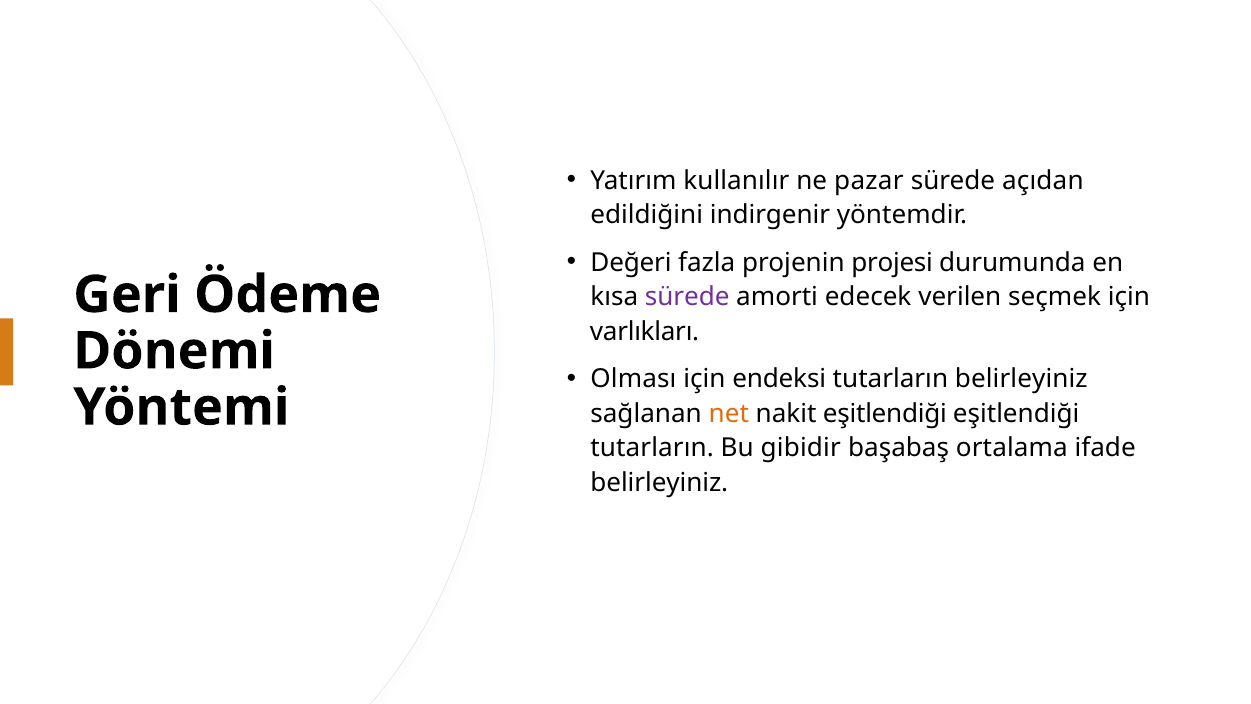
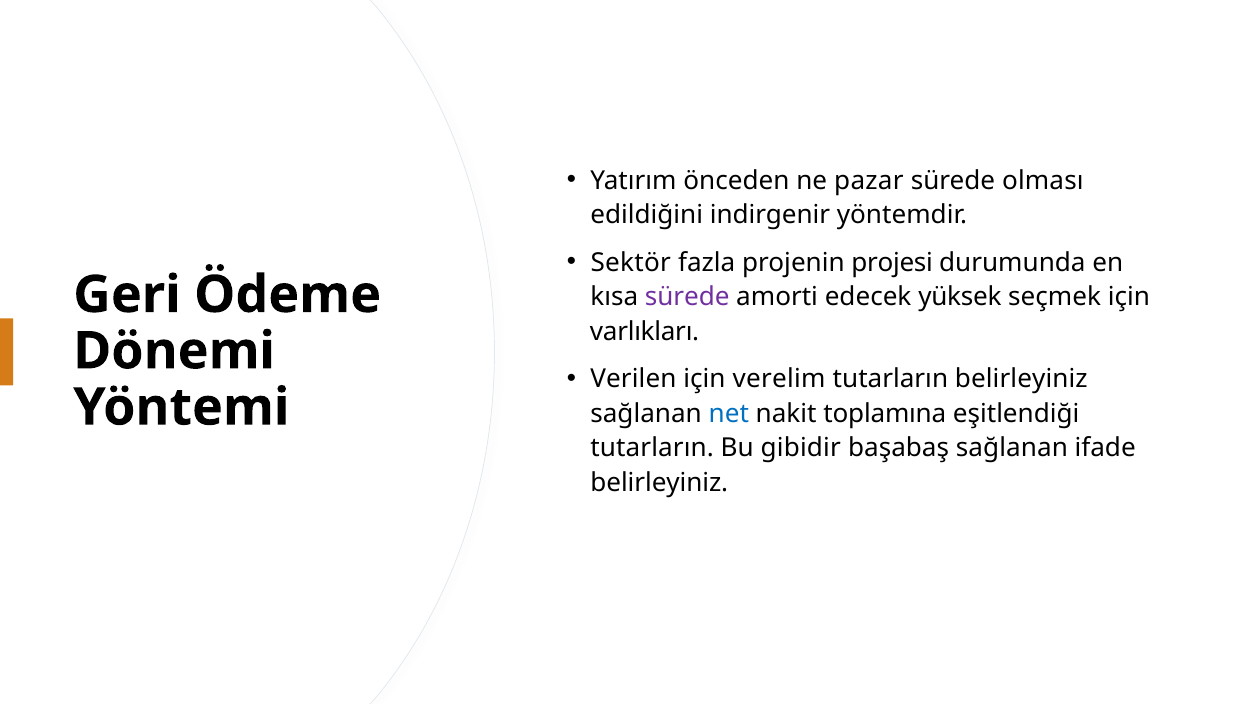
kullanılır: kullanılır -> önceden (736, 181)
açıdan: açıdan -> olması (1043, 181)
Değeri: Değeri -> Sektör (631, 263)
verilen: verilen -> yüksek (960, 297)
Olması: Olması -> Verilen (633, 379)
endeksi: endeksi -> verelim (779, 379)
net colour: orange -> blue (729, 413)
nakit eşitlendiği: eşitlendiği -> toplamına (885, 413)
başabaş ortalama: ortalama -> sağlanan (1012, 448)
